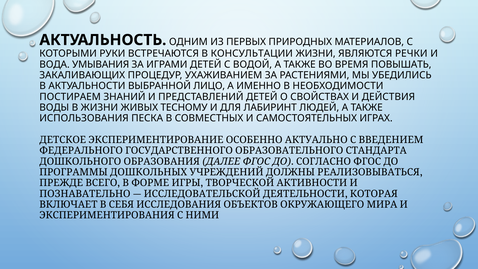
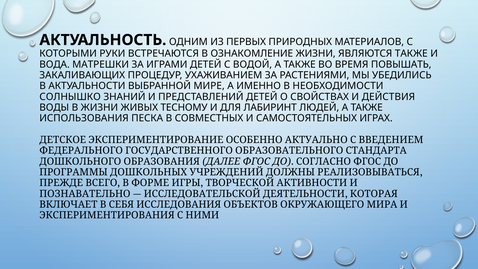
КОНСУЛЬТАЦИИ: КОНСУЛЬТАЦИИ -> ОЗНАКОМЛЕНИЕ (252, 54)
ЯВЛЯЮТСЯ РЕЧКИ: РЕЧКИ -> ТАКЖЕ (411, 54)
УМЫВАНИЯ: УМЫВАНИЯ -> МАТРЕШКИ (101, 64)
ЛИЦО: ЛИЦО -> МИРЕ (209, 86)
ПОСТИРАЕМ: ПОСТИРАЕМ -> СОЛНЫШКО (70, 97)
